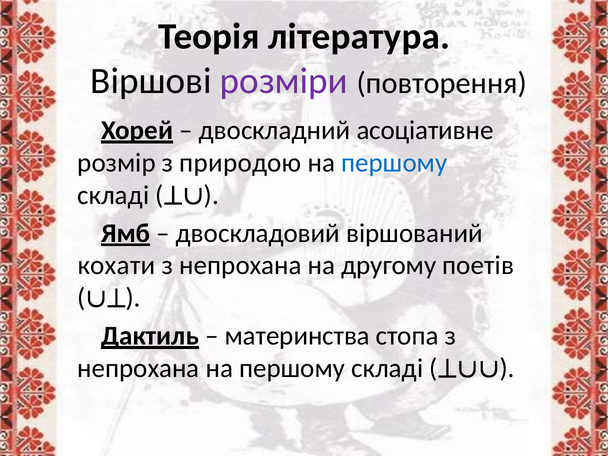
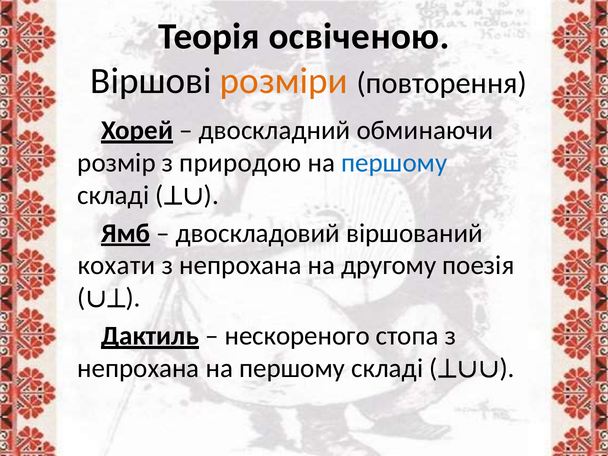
література: література -> освіченою (359, 37)
розміри colour: purple -> orange (284, 81)
асоціативне: асоціативне -> обминаючи (425, 130)
поетів: поетів -> поезія (478, 266)
материнства: материнства -> нескореного (297, 336)
